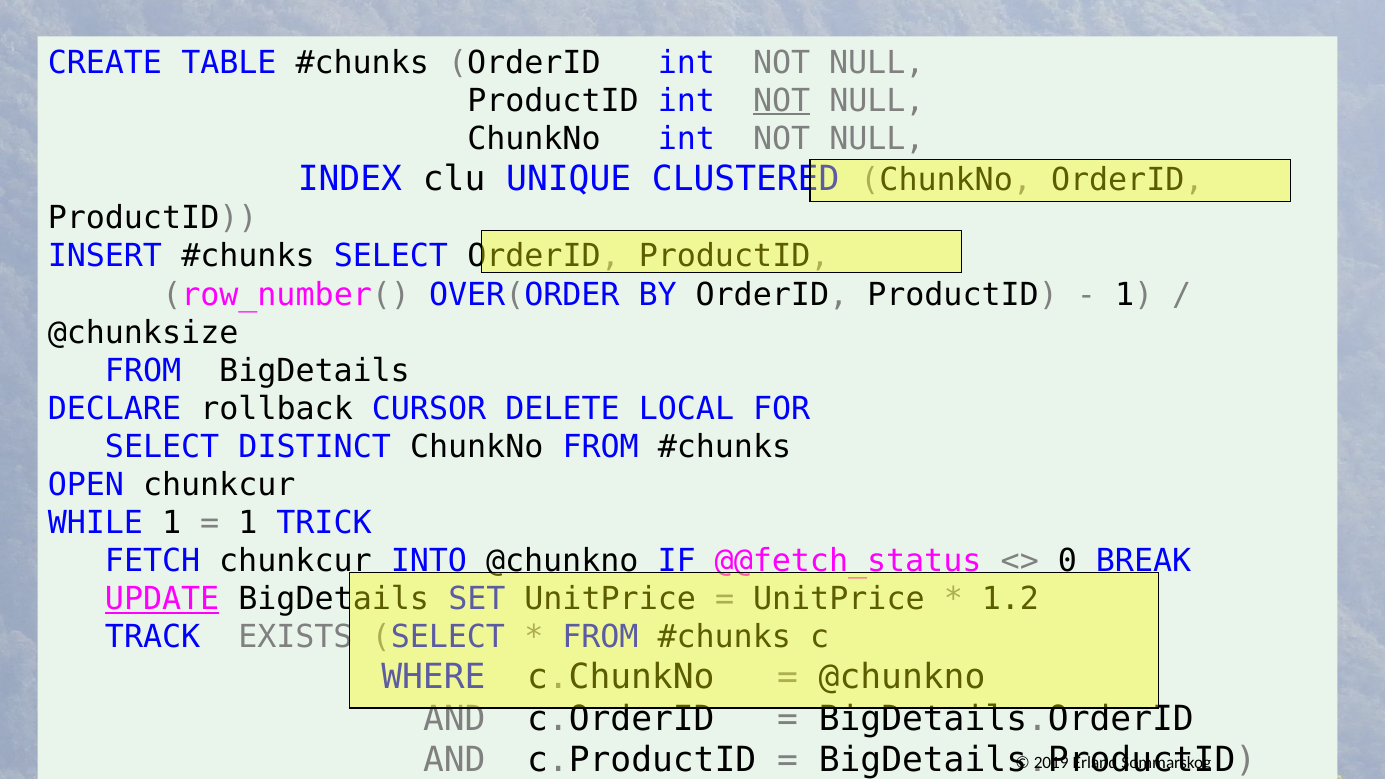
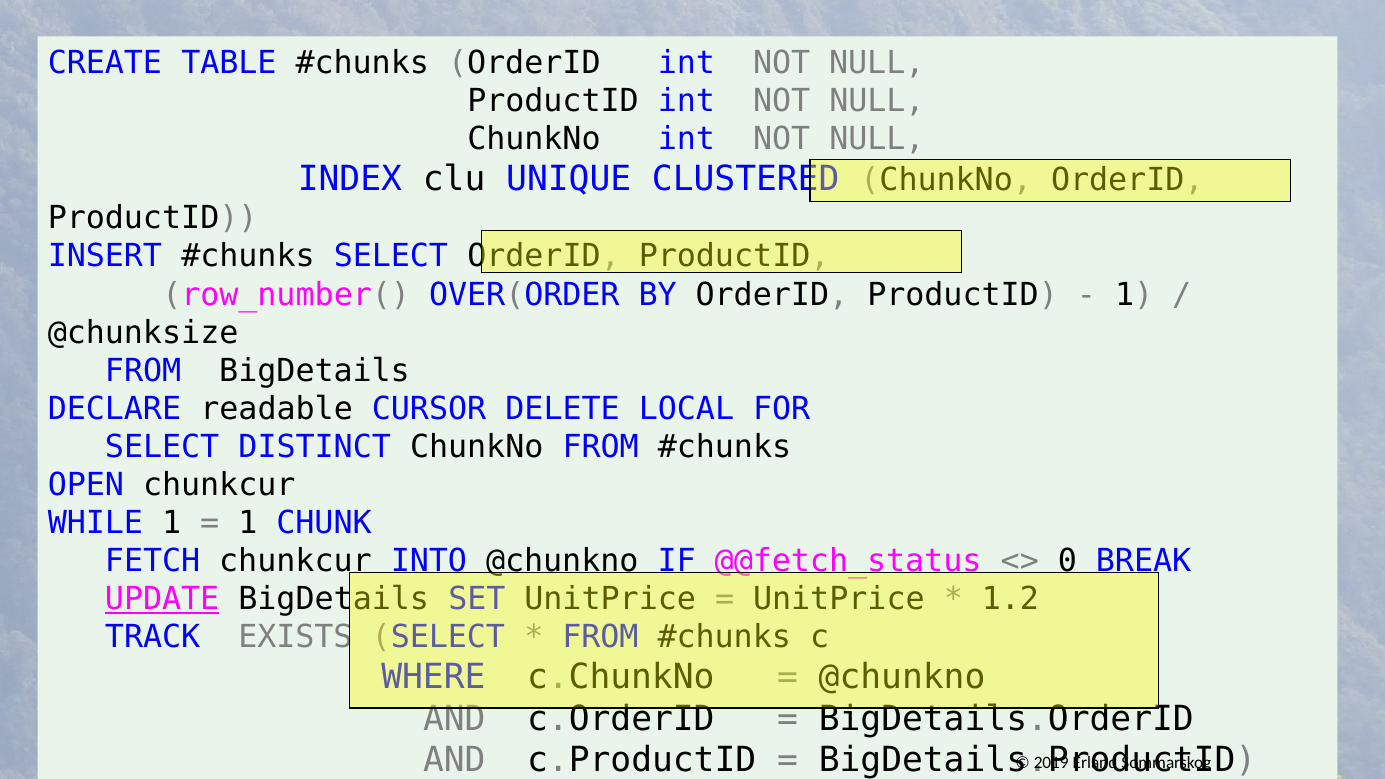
NOT underline: present -> none (782, 101)
rollback: rollback -> readable (277, 409)
TRICK: TRICK -> CHUNK (324, 523)
